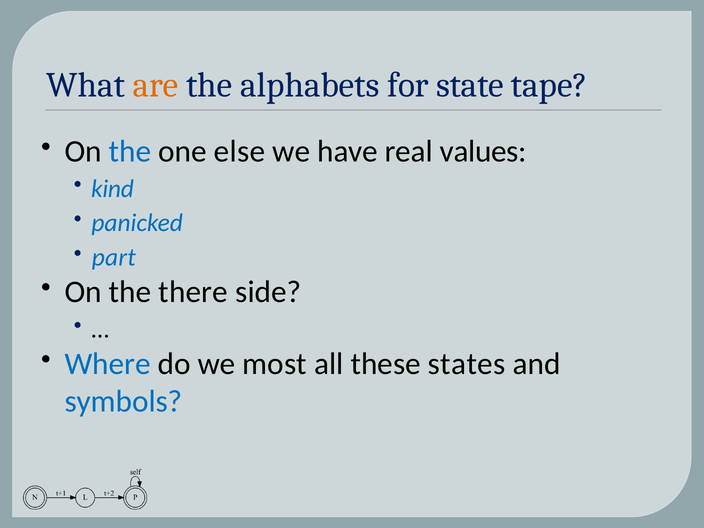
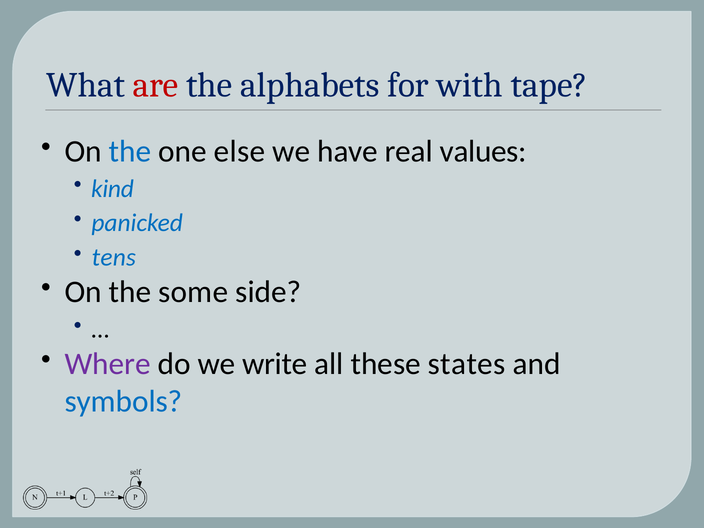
are colour: orange -> red (156, 85)
state: state -> with (470, 85)
part: part -> tens (114, 257)
there: there -> some (193, 292)
Where colour: blue -> purple (108, 364)
most: most -> write (275, 364)
